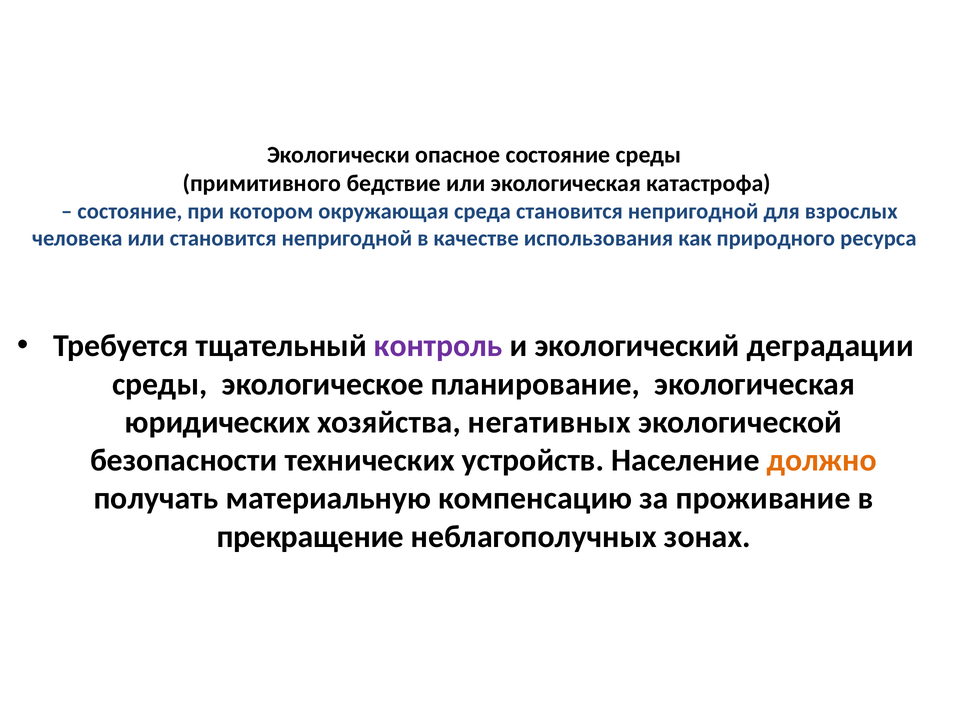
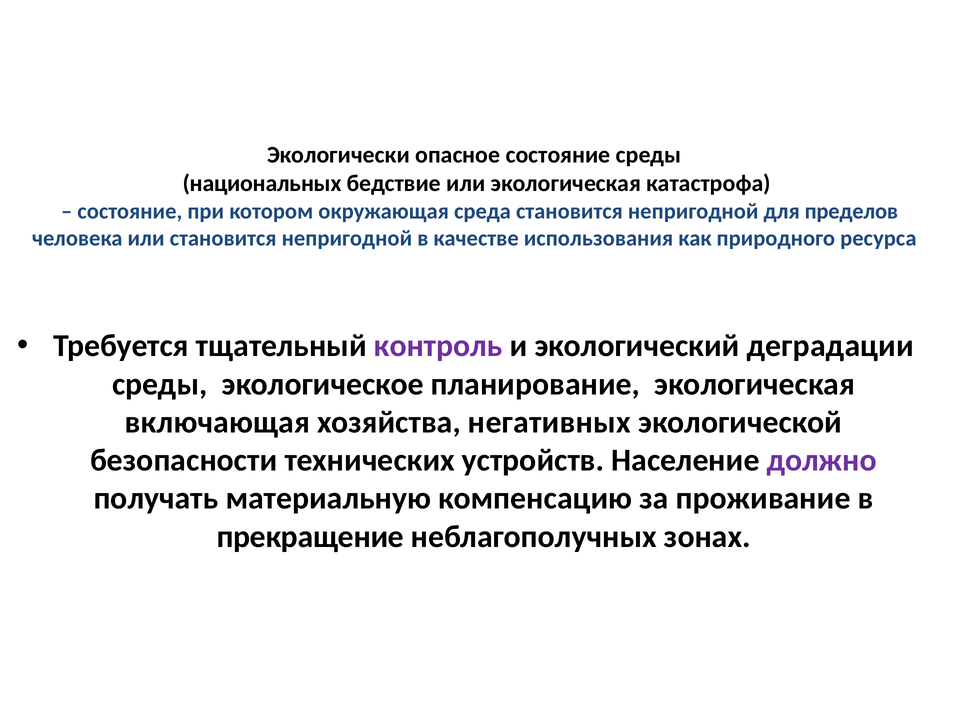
примитивного: примитивного -> национальных (262, 183)
взрослых: взрослых -> пределов (851, 211)
юридических: юридических -> включающая (217, 422)
должно colour: orange -> purple (822, 461)
